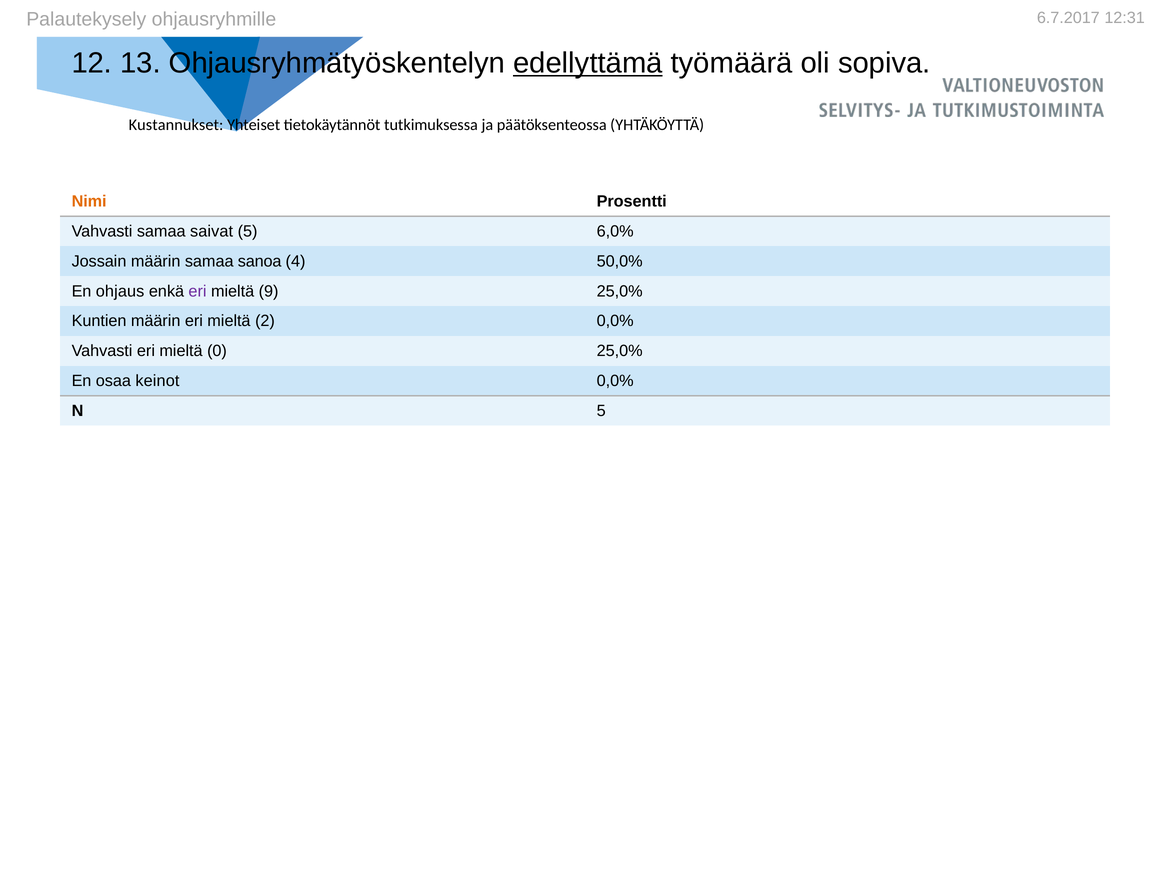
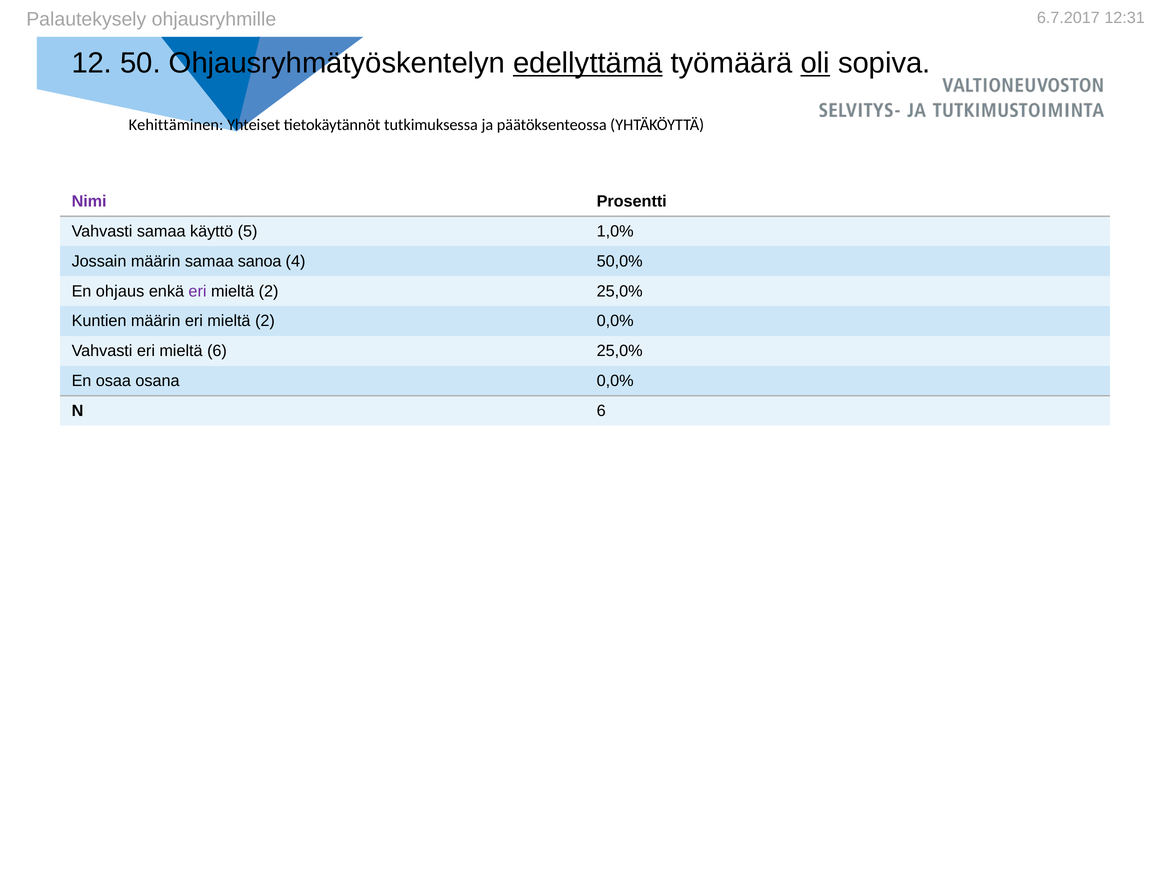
13: 13 -> 50 (141, 63)
oli underline: none -> present (815, 63)
Kustannukset: Kustannukset -> Kehittäminen (176, 125)
Nimi colour: orange -> purple (89, 201)
saivat: saivat -> käyttö (212, 231)
6,0%: 6,0% -> 1,0% (615, 231)
9: 9 -> 2 (269, 291)
mieltä 0: 0 -> 6 (217, 351)
keinot: keinot -> osana (158, 381)
N 5: 5 -> 6 (601, 411)
